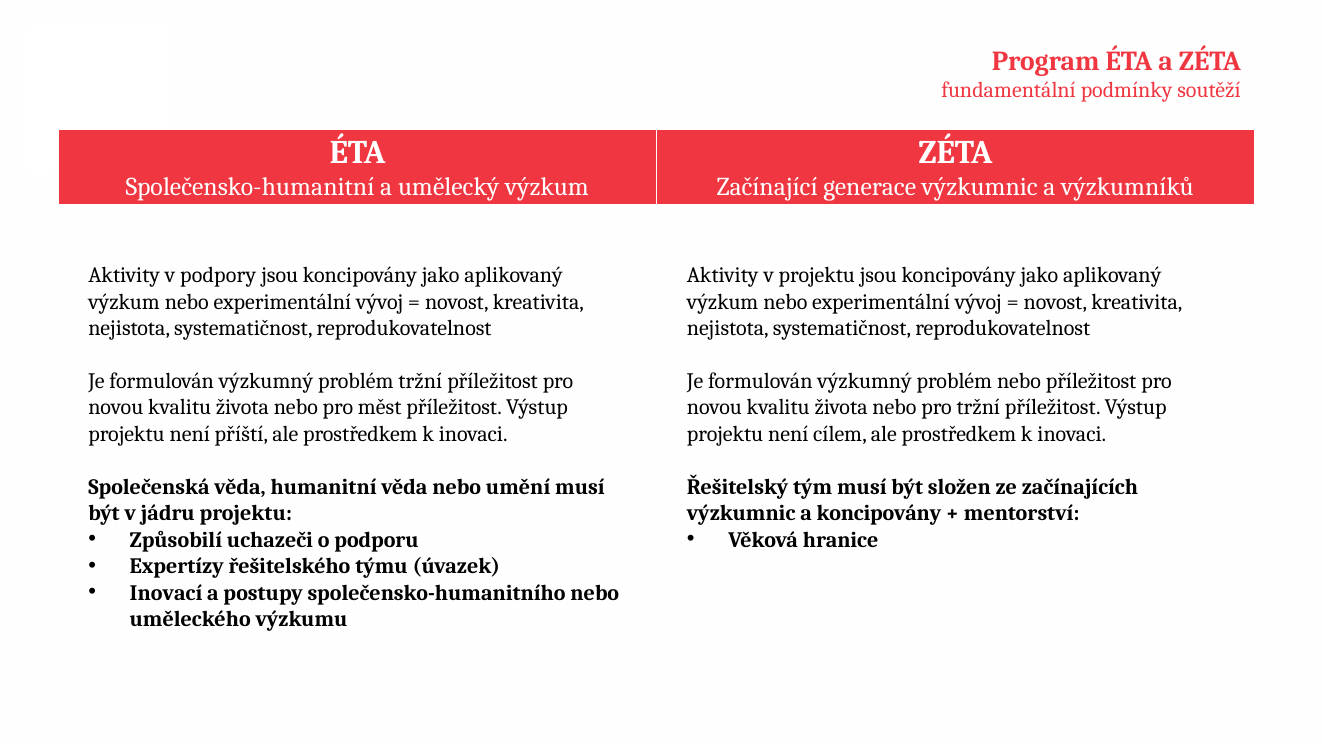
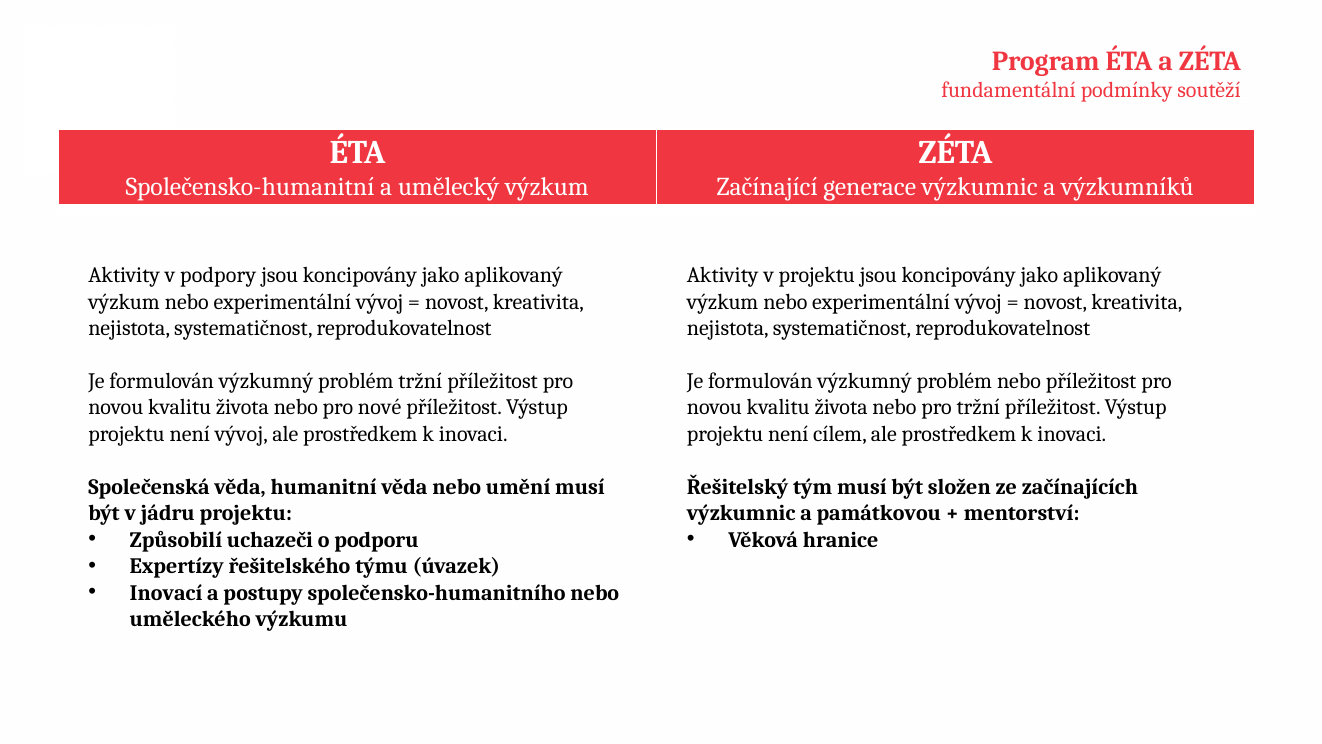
měst: měst -> nové (380, 407)
není příští: příští -> vývoj (241, 434)
a koncipovány: koncipovány -> památkovou (879, 513)
